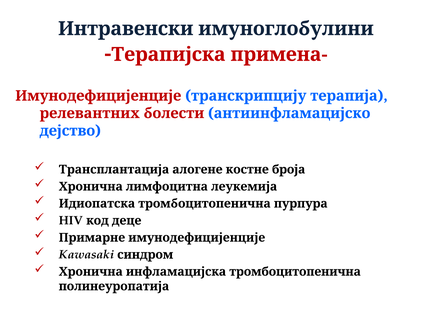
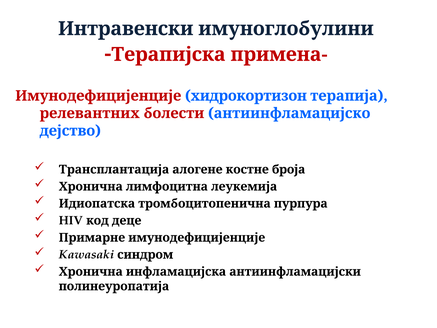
транскрипцију: транскрипцију -> хидрокортизон (246, 96)
инфламацијска тромбоцитопенична: тромбоцитопенична -> антиинфламацијски (295, 271)
